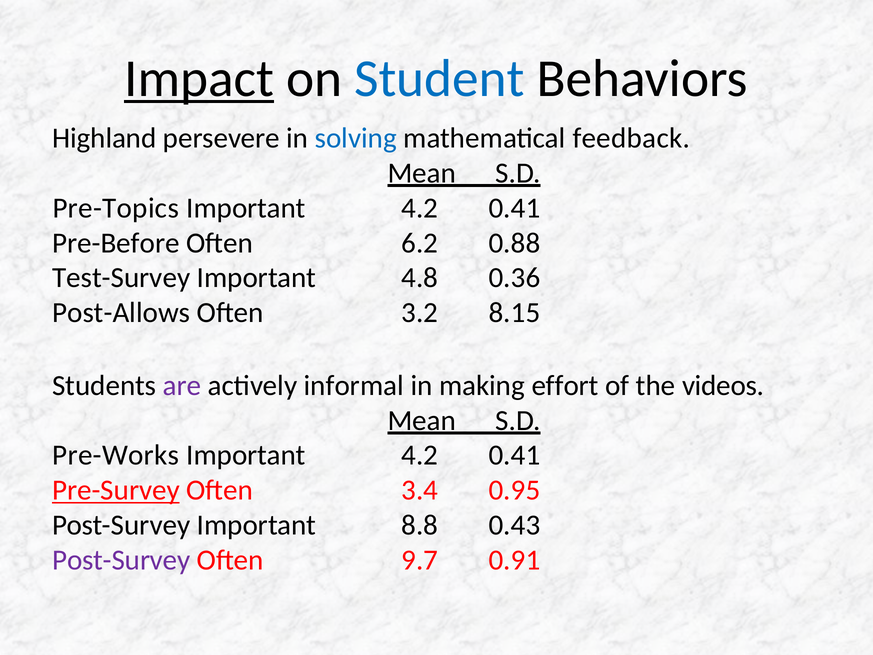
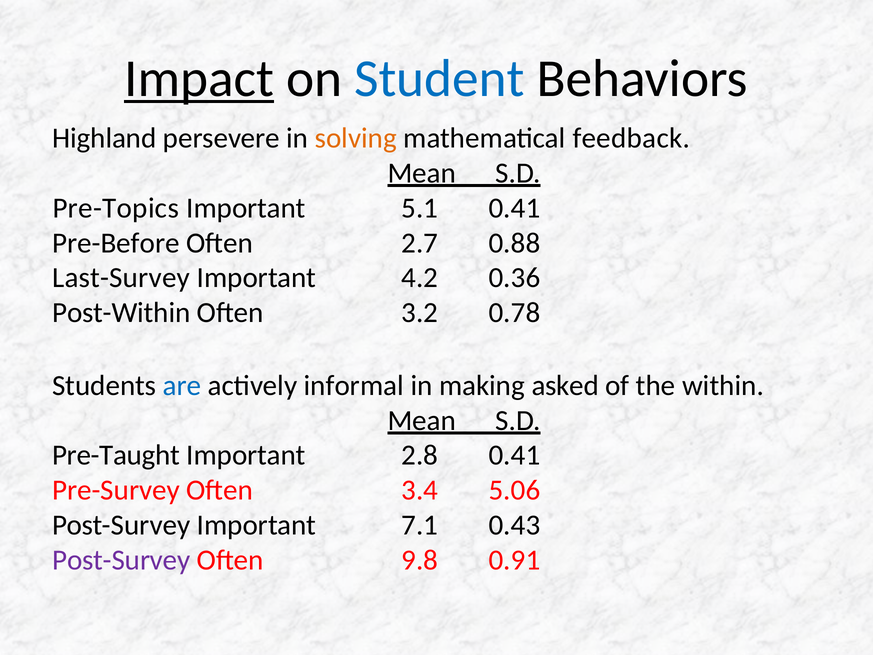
solving colour: blue -> orange (356, 138)
4.2: 4.2 -> 5.1 (420, 208)
6.2: 6.2 -> 2.7 (420, 243)
Test-Survey: Test-Survey -> Last-Survey (121, 278)
4.8: 4.8 -> 4.2 (420, 278)
Post-Allows: Post-Allows -> Post-Within (121, 313)
8.15: 8.15 -> 0.78 (514, 313)
are colour: purple -> blue (182, 385)
effort: effort -> asked (565, 385)
videos: videos -> within (723, 385)
Pre-Works: Pre-Works -> Pre-Taught (116, 455)
4.2: 4.2 -> 2.8 (420, 455)
Pre-Survey underline: present -> none (116, 490)
0.95: 0.95 -> 5.06 (514, 490)
8.8: 8.8 -> 7.1 (420, 525)
9.7: 9.7 -> 9.8 (420, 560)
